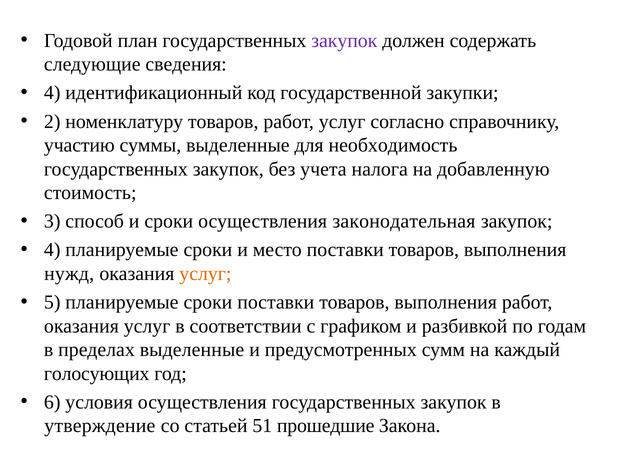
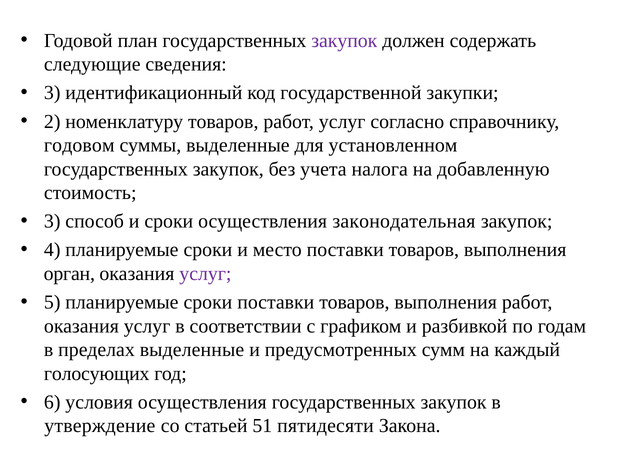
4: 4 -> 3 (52, 93)
участию: участию -> годовом (79, 145)
необходимость: необходимость -> установленном (393, 145)
нужд: нужд -> орган (69, 274)
услуг colour: orange -> purple (205, 274)
прошедшие: прошедшие -> пятидесяти (325, 426)
